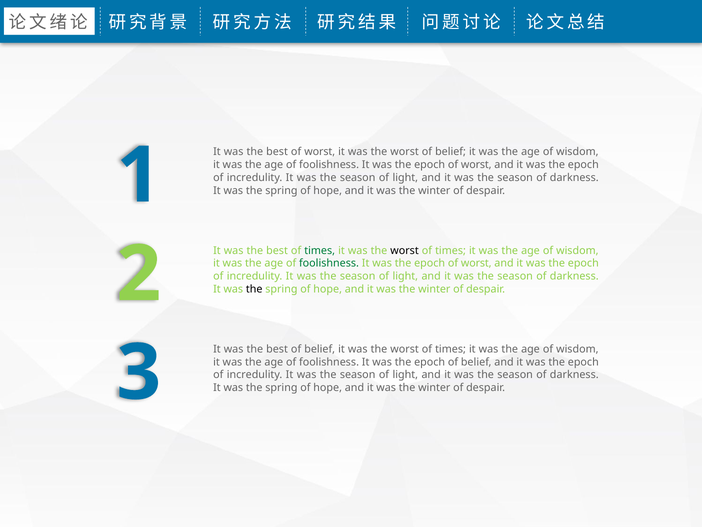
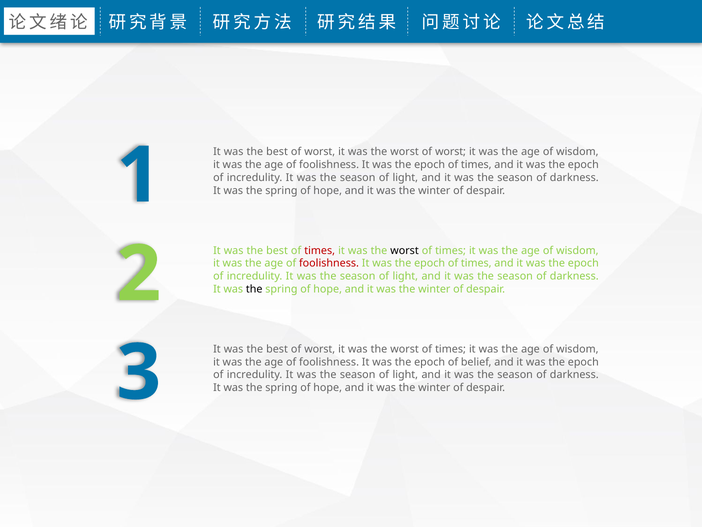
worst of belief: belief -> worst (451, 152)
worst: worst -> times (476, 165)
times colour: green -> red (320, 250)
foolishness colour: green -> red (329, 263)
worst: worst -> times (476, 263)
belief: belief -> worst (320, 349)
